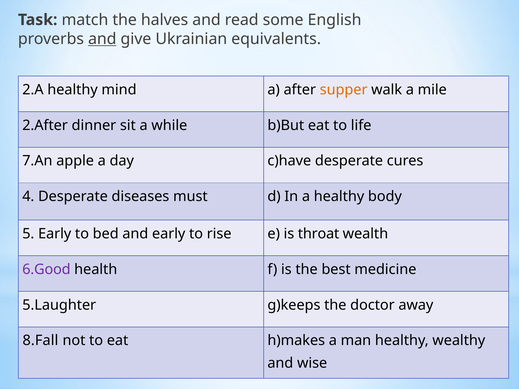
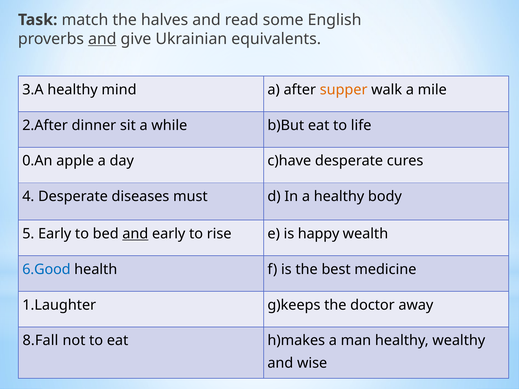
2.A: 2.A -> 3.A (33, 90)
7.An: 7.An -> 0.An (37, 161)
and underline: none -> present (135, 234)
throat: throat -> happy (319, 234)
6.Good colour: purple -> blue (46, 270)
5.Laughter: 5.Laughter -> 1.Laughter (59, 305)
